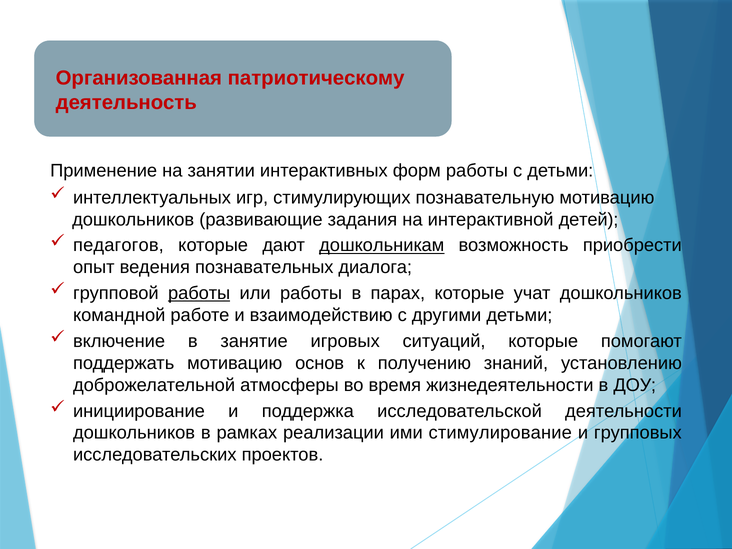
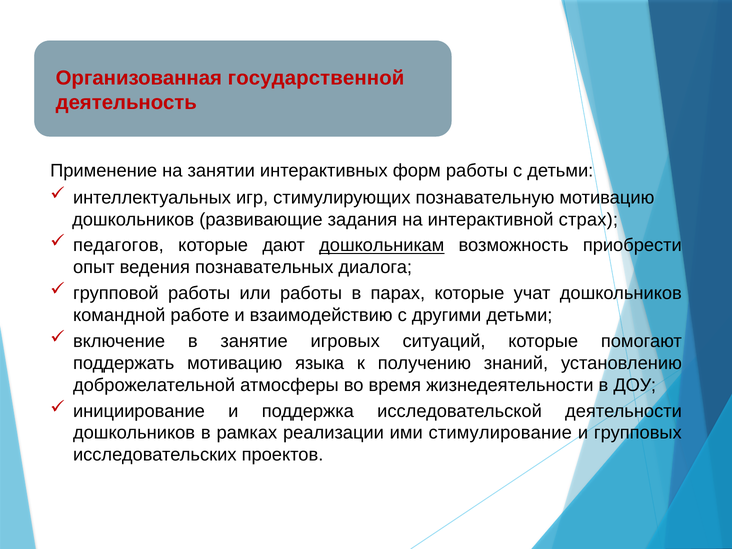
патриотическому: патриотическому -> государственной (316, 78)
детей: детей -> страх (588, 220)
работы underline: present -> none (199, 293)
основ: основ -> языка (320, 363)
